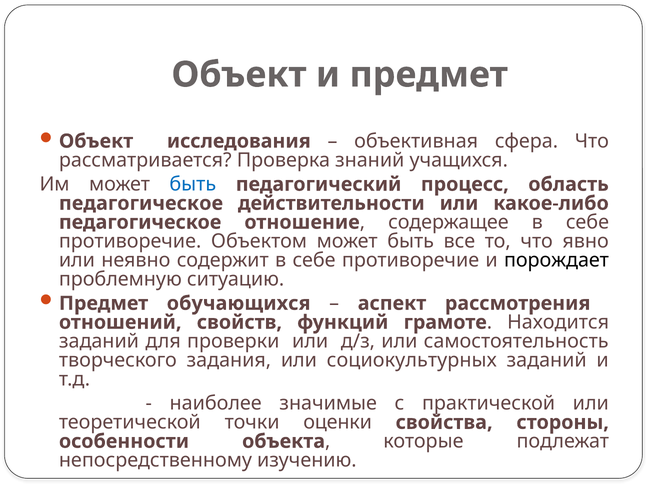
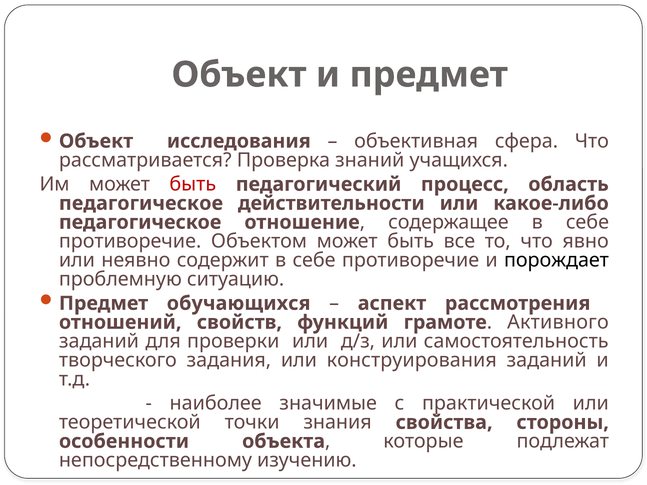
быть colour: blue -> red (193, 184)
Находится: Находится -> Активного (558, 322)
социокультурных: социокультурных -> конструирования (412, 360)
оценки: оценки -> знания (338, 423)
